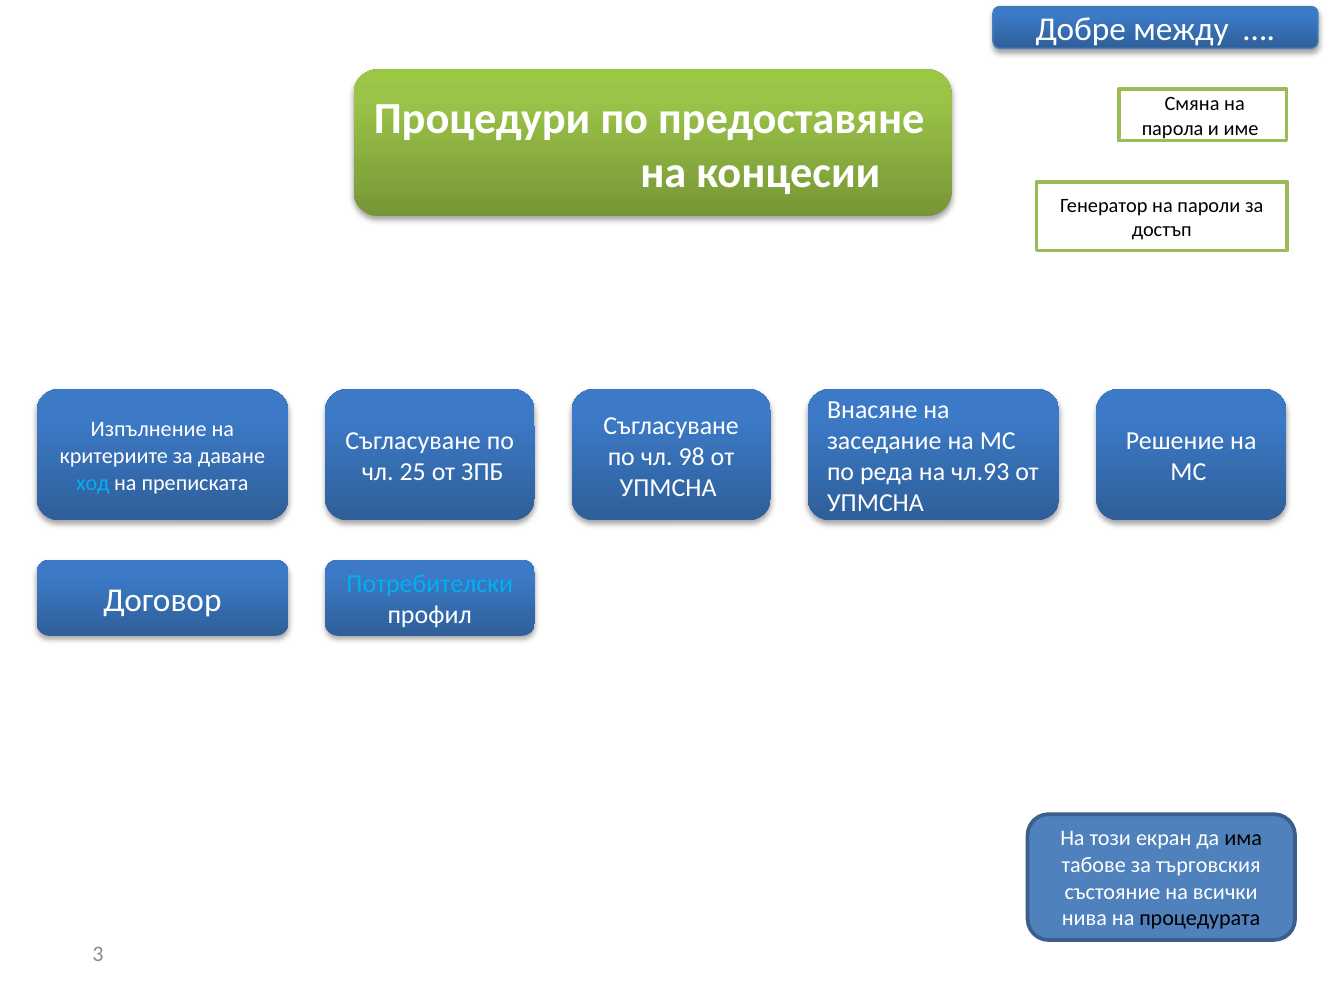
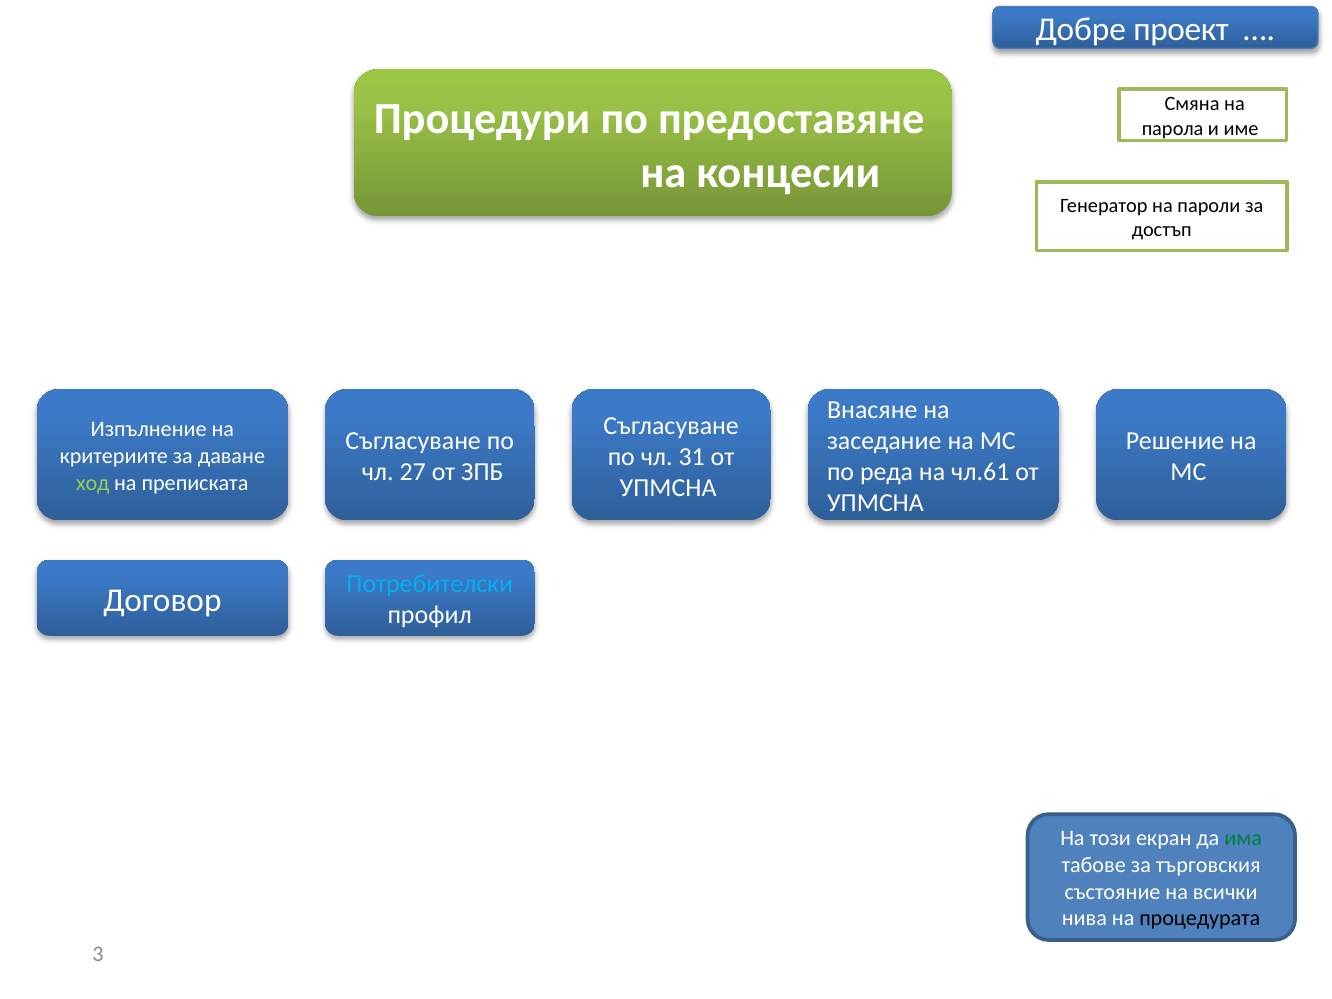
между: между -> проект (1181, 30)
98: 98 -> 31 (692, 457)
25: 25 -> 27 (413, 472)
чл.93: чл.93 -> чл.61 (980, 472)
ход colour: light blue -> light green (93, 483)
има colour: black -> green (1243, 839)
